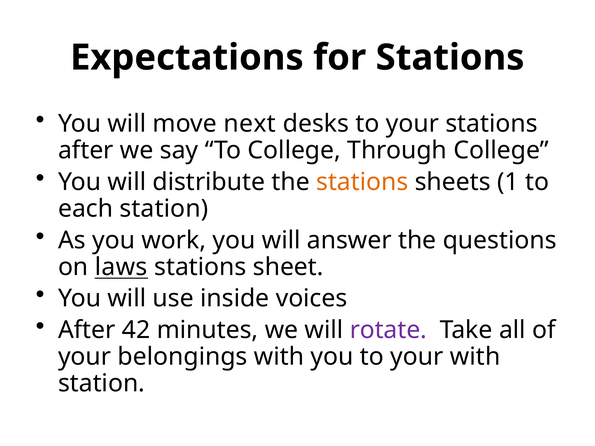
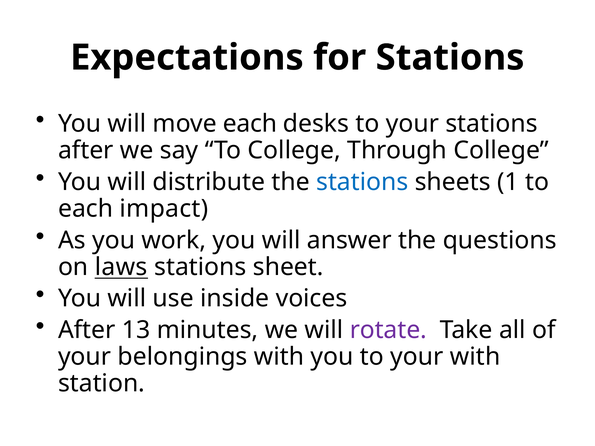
move next: next -> each (250, 124)
stations colour: orange -> blue (362, 182)
each station: station -> impact (164, 209)
42: 42 -> 13 (136, 330)
